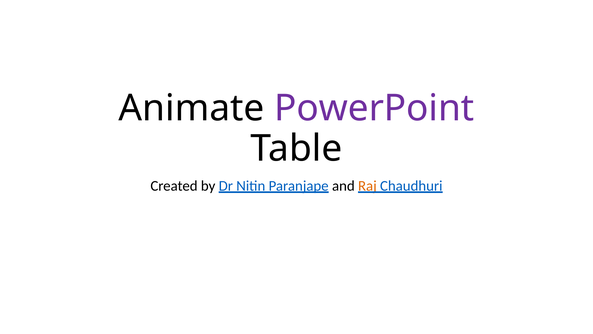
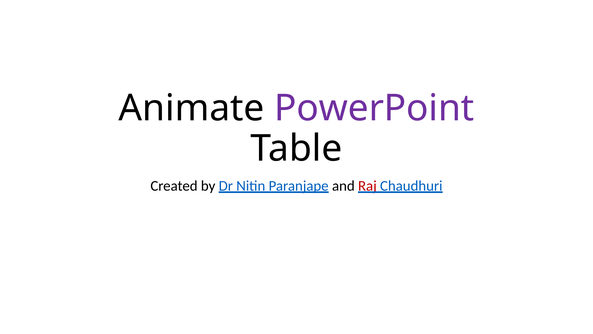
Raj colour: orange -> red (367, 186)
